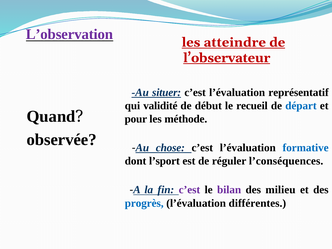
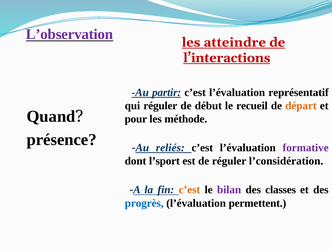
l’observateur: l’observateur -> l’interactions (227, 58)
situer: situer -> partir (167, 92)
qui validité: validité -> réguler (160, 106)
départ colour: blue -> orange (301, 106)
observée: observée -> présence (62, 140)
chose: chose -> reliés (170, 148)
formative colour: blue -> purple (306, 148)
l’conséquences: l’conséquences -> l’considération (286, 161)
c’est colour: purple -> orange (189, 190)
milieu: milieu -> classes (281, 190)
différentes: différentes -> permettent (257, 203)
